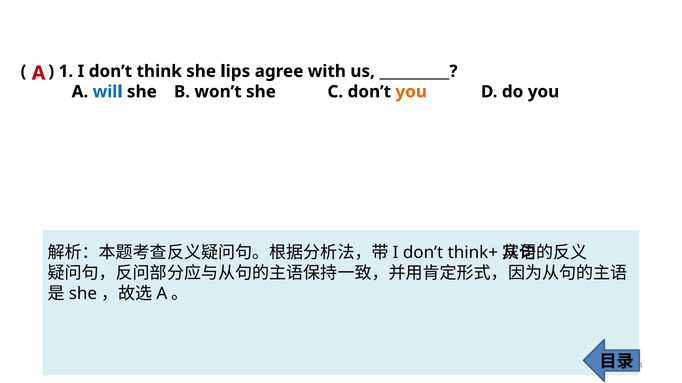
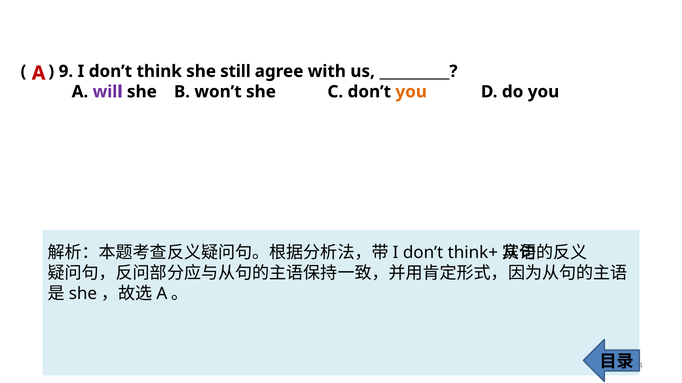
1: 1 -> 9 (66, 71)
lips: lips -> still (235, 71)
will colour: blue -> purple (108, 92)
